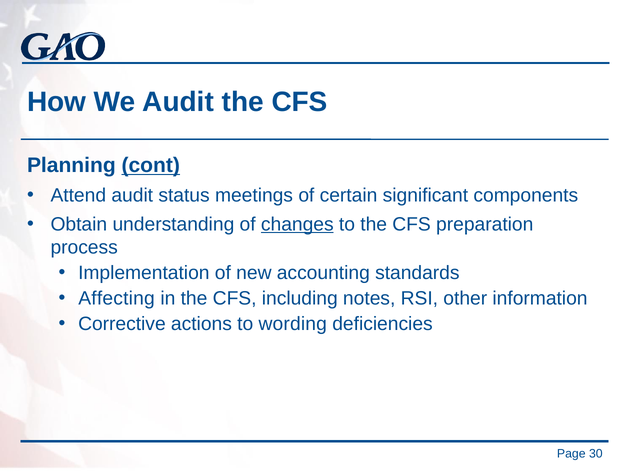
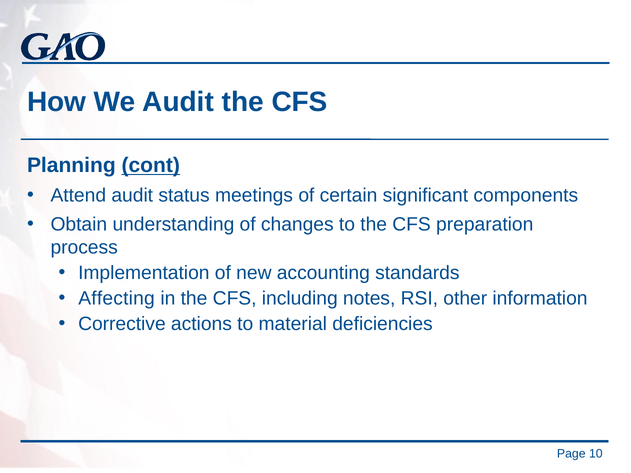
changes underline: present -> none (297, 224)
wording: wording -> material (293, 324)
30: 30 -> 10 (596, 454)
